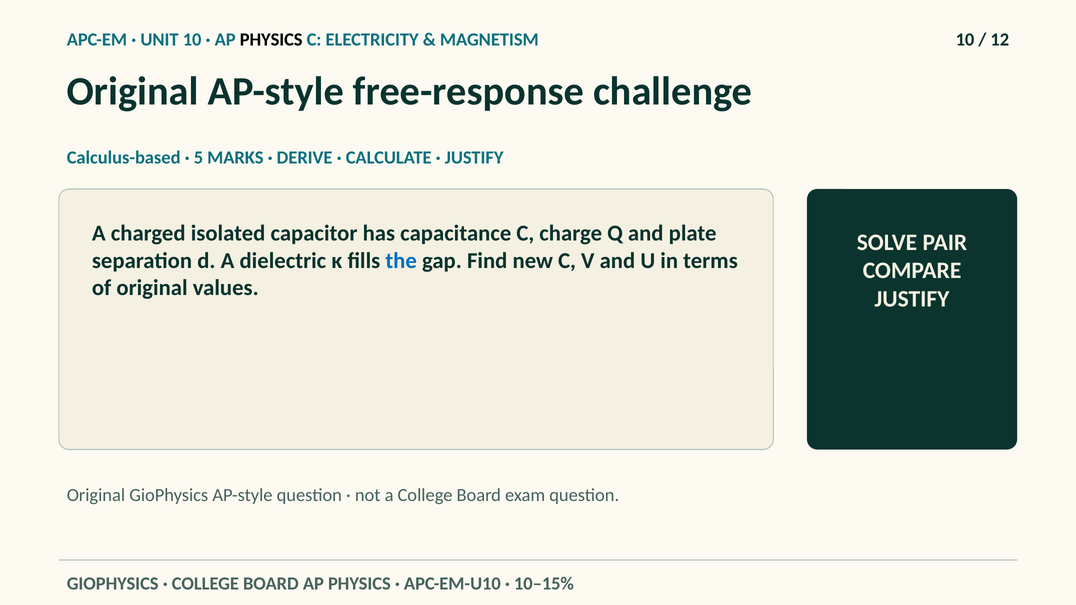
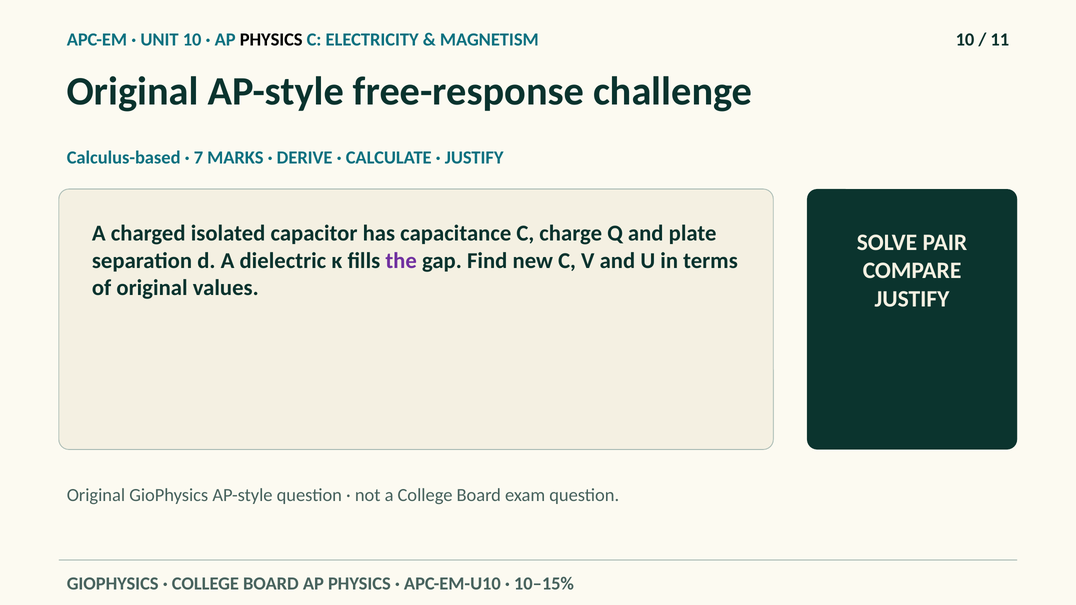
12: 12 -> 11 (1000, 40)
5: 5 -> 7 (198, 158)
the colour: blue -> purple (401, 261)
